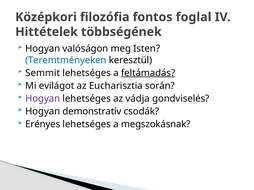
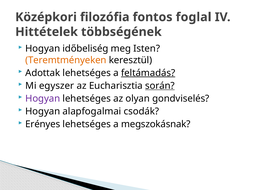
valóságon: valóságon -> időbeliség (85, 49)
Teremtményeken colour: blue -> orange (66, 60)
Semmit: Semmit -> Adottak (43, 73)
evilágot: evilágot -> egyszer (57, 86)
során underline: none -> present (160, 86)
vádja: vádja -> olyan (138, 99)
demonstratív: demonstratív -> alapfogalmai (92, 112)
